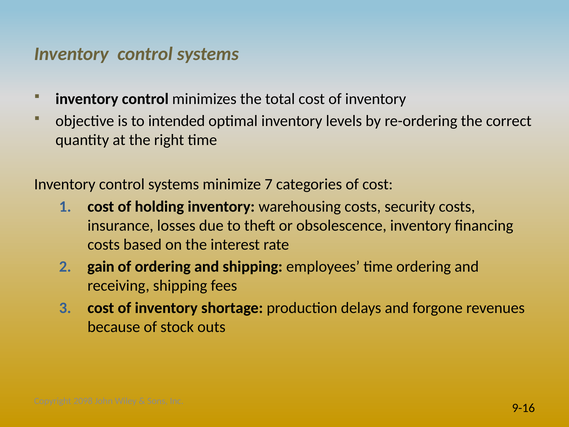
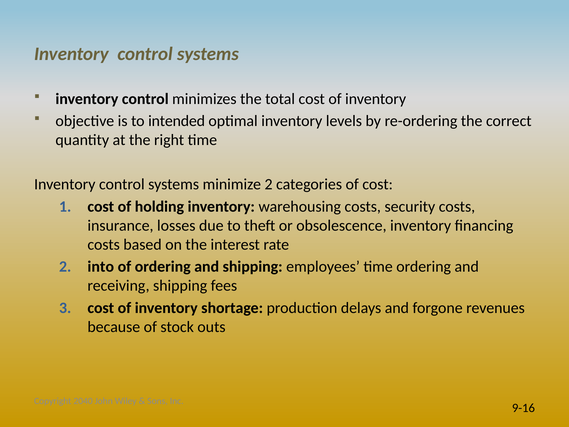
minimize 7: 7 -> 2 (269, 184)
gain: gain -> into (101, 267)
2098: 2098 -> 2040 (83, 401)
